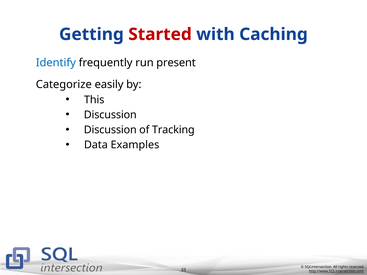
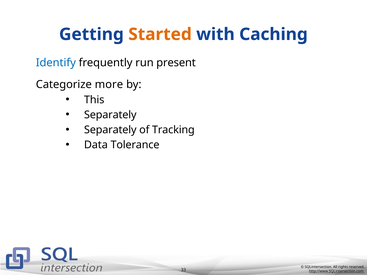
Started colour: red -> orange (160, 34)
easily: easily -> more (109, 85)
Discussion: Discussion -> Separately (110, 115)
Discussion: Discussion -> Separately (110, 130)
Examples: Examples -> Tolerance (135, 145)
